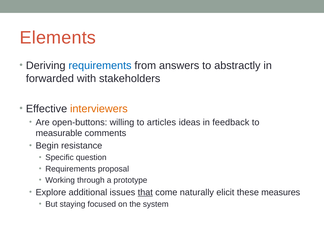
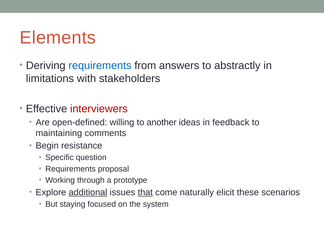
forwarded: forwarded -> limitations (50, 79)
interviewers colour: orange -> red (99, 109)
open-buttons: open-buttons -> open-defined (80, 122)
articles: articles -> another (162, 122)
measurable: measurable -> maintaining (59, 133)
additional underline: none -> present (88, 192)
measures: measures -> scenarios (281, 192)
